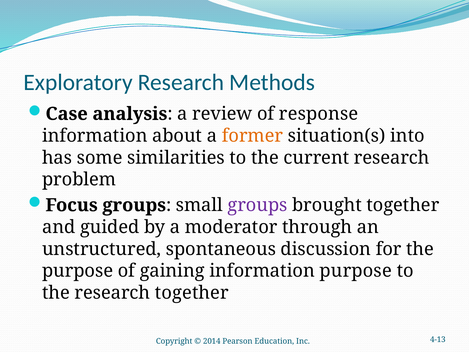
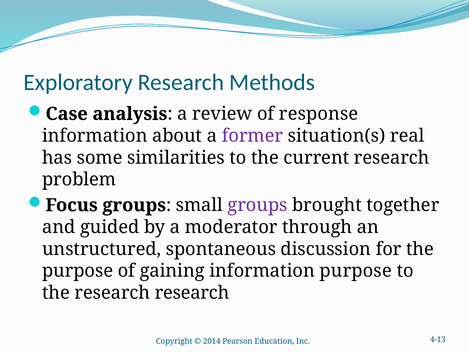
former colour: orange -> purple (252, 136)
into: into -> real (407, 136)
research together: together -> research (192, 293)
